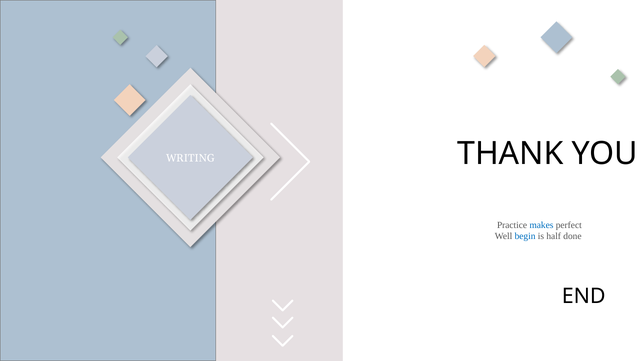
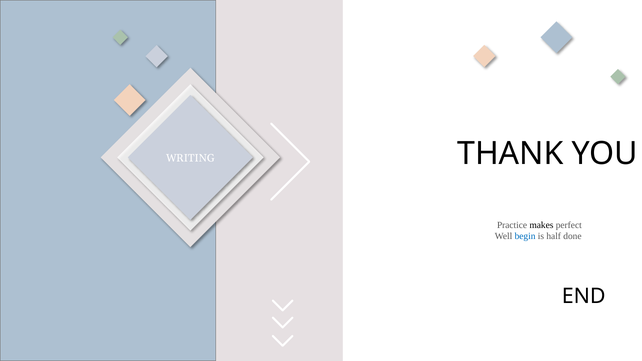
makes colour: blue -> black (541, 225)
